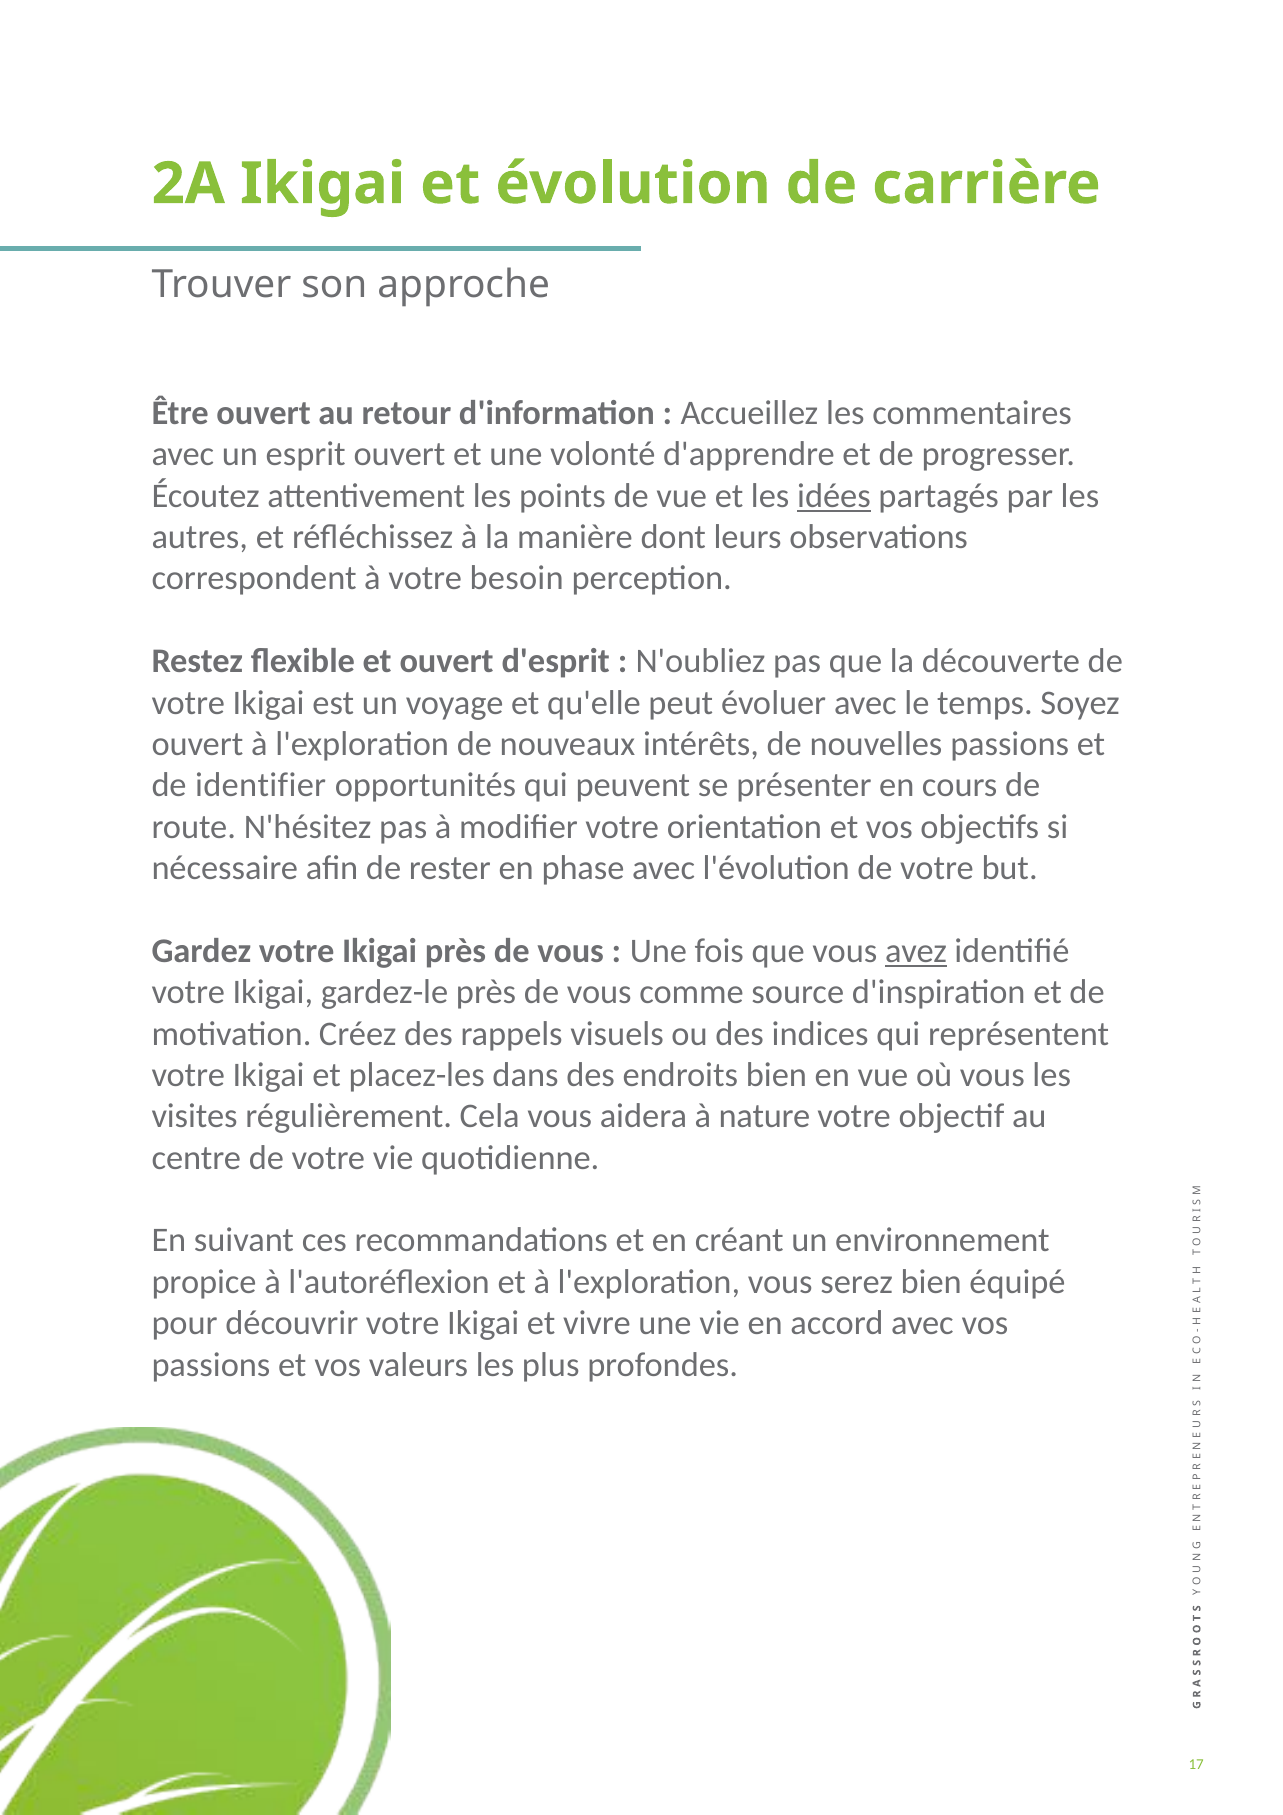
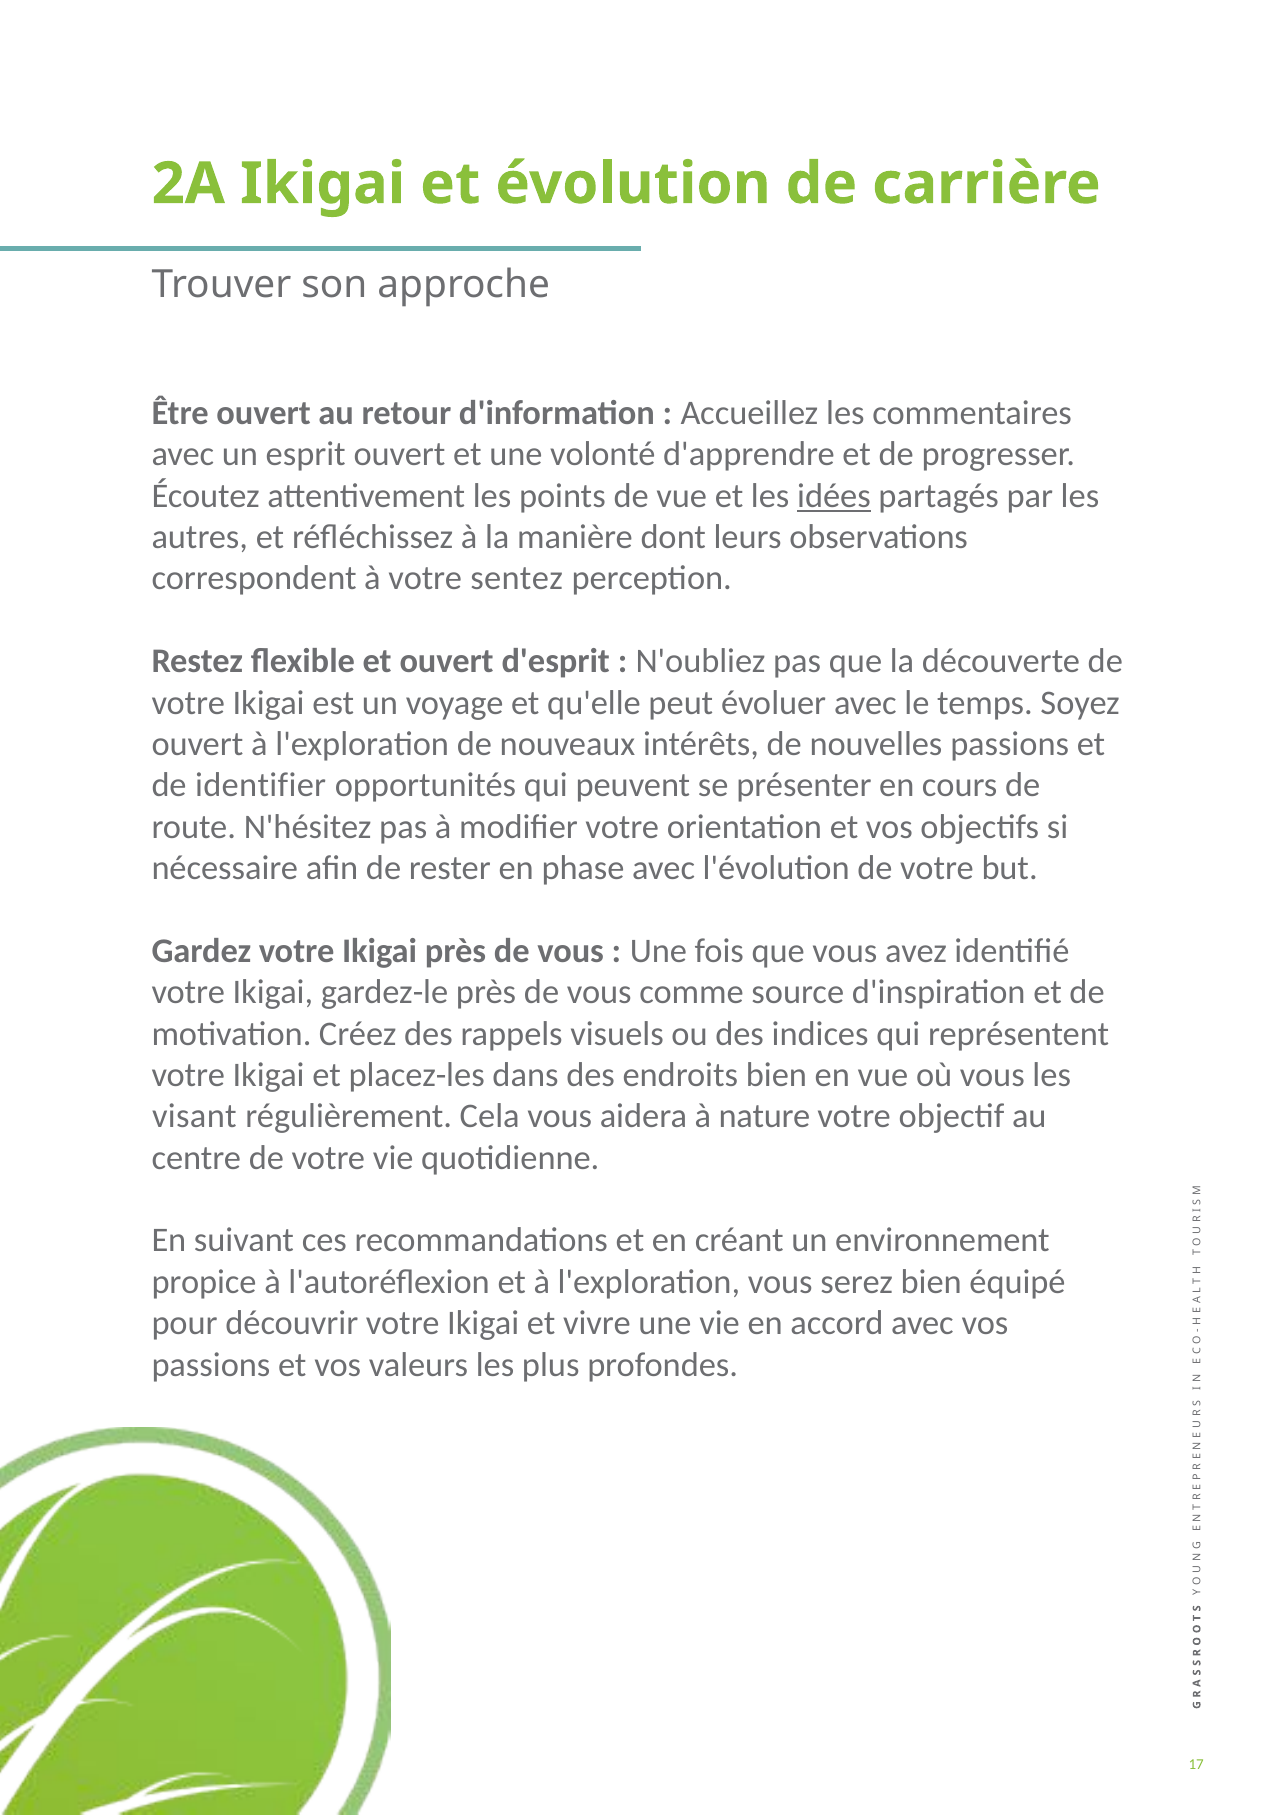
besoin: besoin -> sentez (517, 578)
avez underline: present -> none (916, 951)
visites: visites -> visant (194, 1116)
